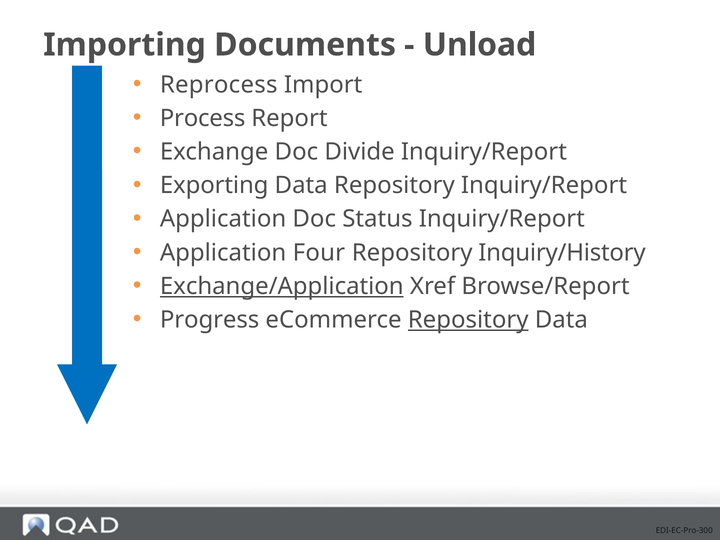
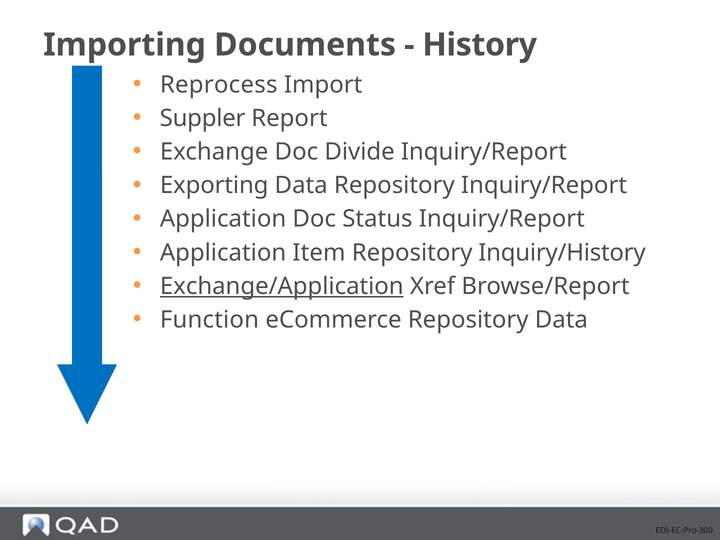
Unload: Unload -> History (480, 45)
Process: Process -> Suppler (203, 118)
Four: Four -> Item (319, 253)
Progress: Progress -> Function (209, 320)
Repository underline: present -> none (468, 320)
